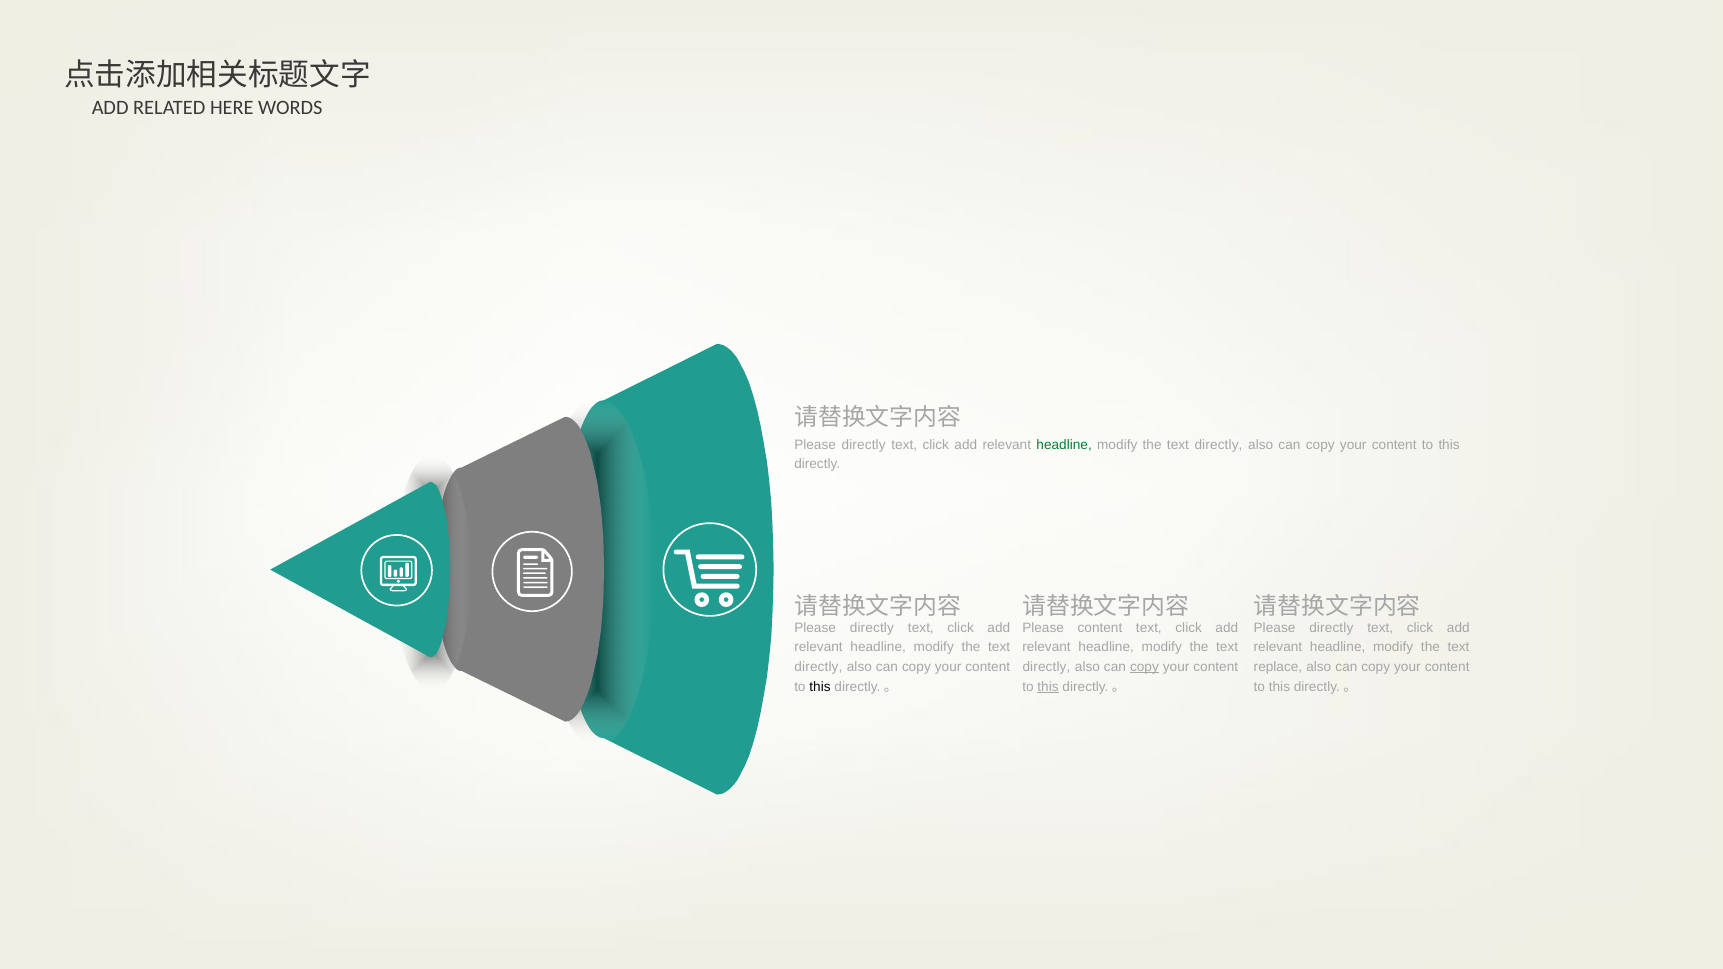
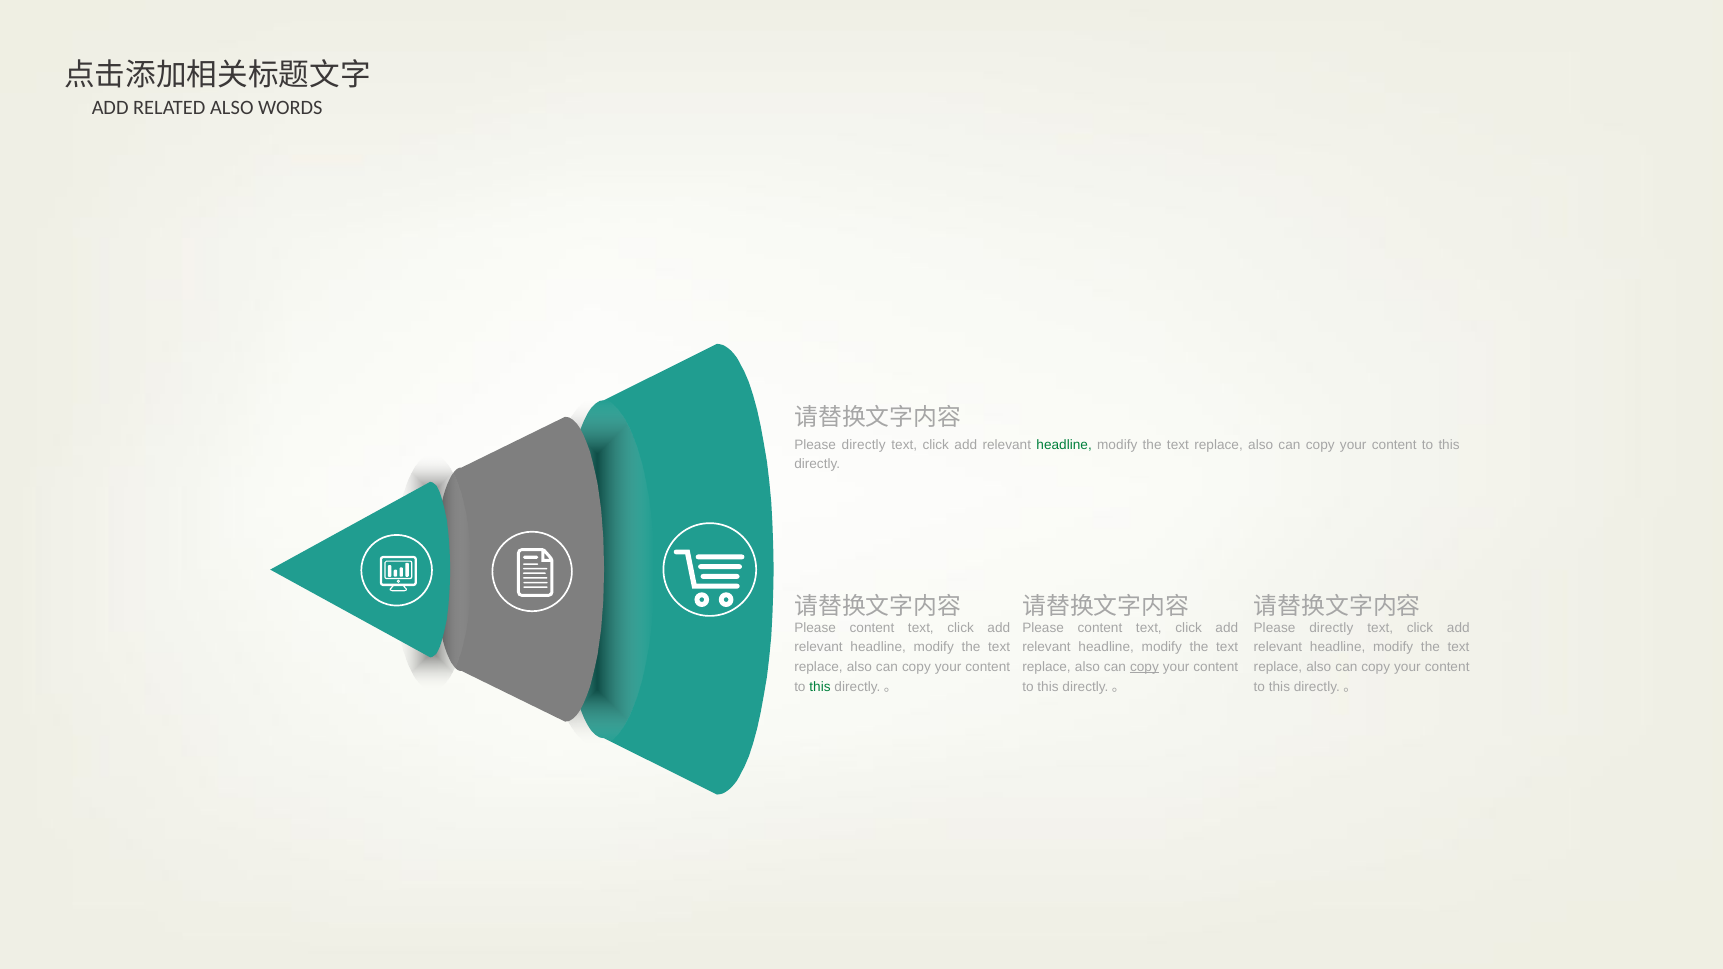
RELATED HERE: HERE -> ALSO (232, 108)
directly: directly -> replace (1219, 445)
directly: directly -> content (872, 628)
directly: directly -> replace (819, 667)
directly: directly -> replace (1047, 667)
this colour: black -> green (820, 687)
this underline: present -> none (1048, 687)
